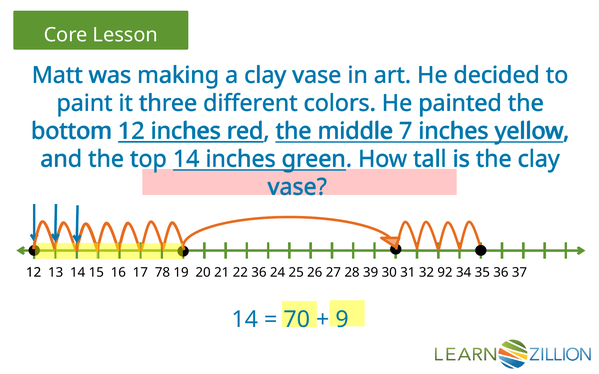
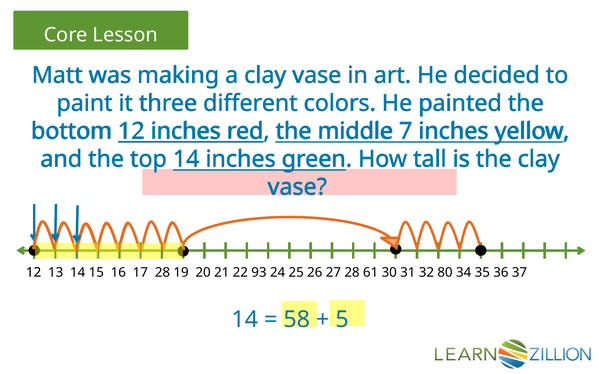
17 78: 78 -> 28 (162, 273)
22 36: 36 -> 93 (259, 273)
39: 39 -> 61 (371, 273)
92: 92 -> 80 (445, 273)
70: 70 -> 58 (297, 320)
9: 9 -> 5 (342, 320)
